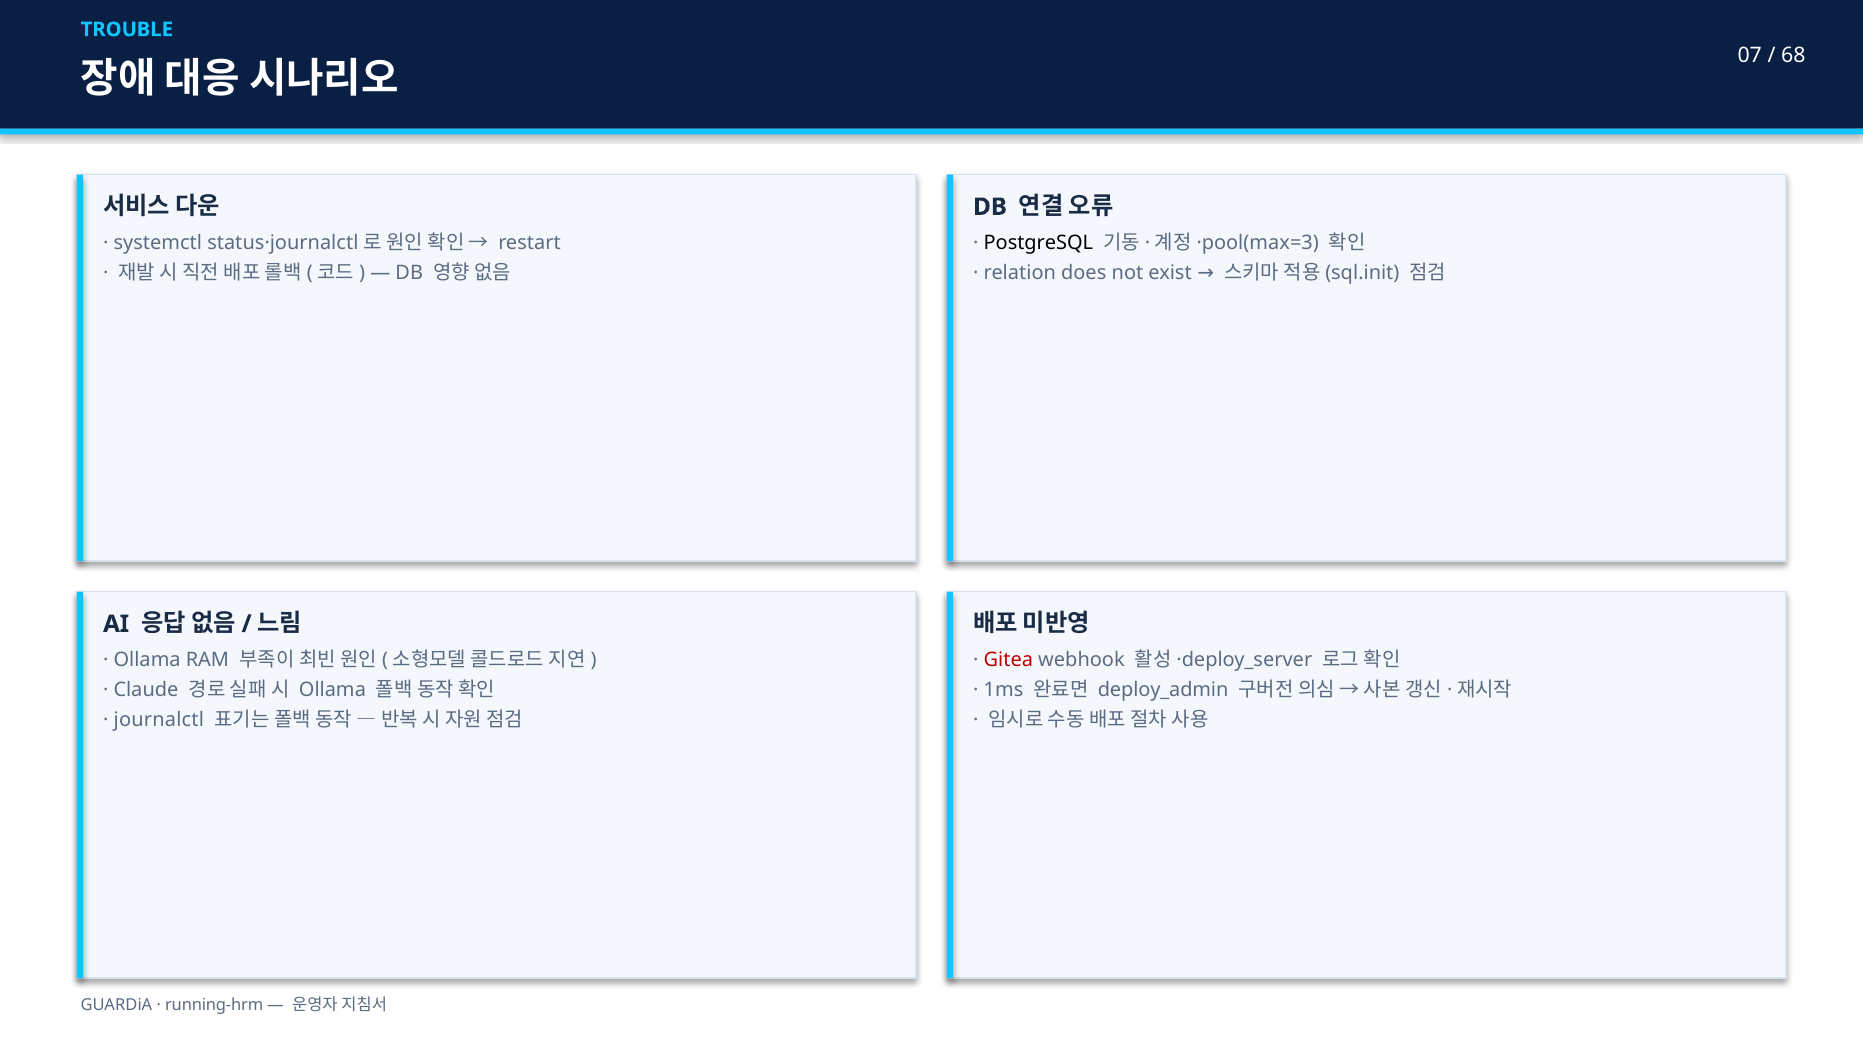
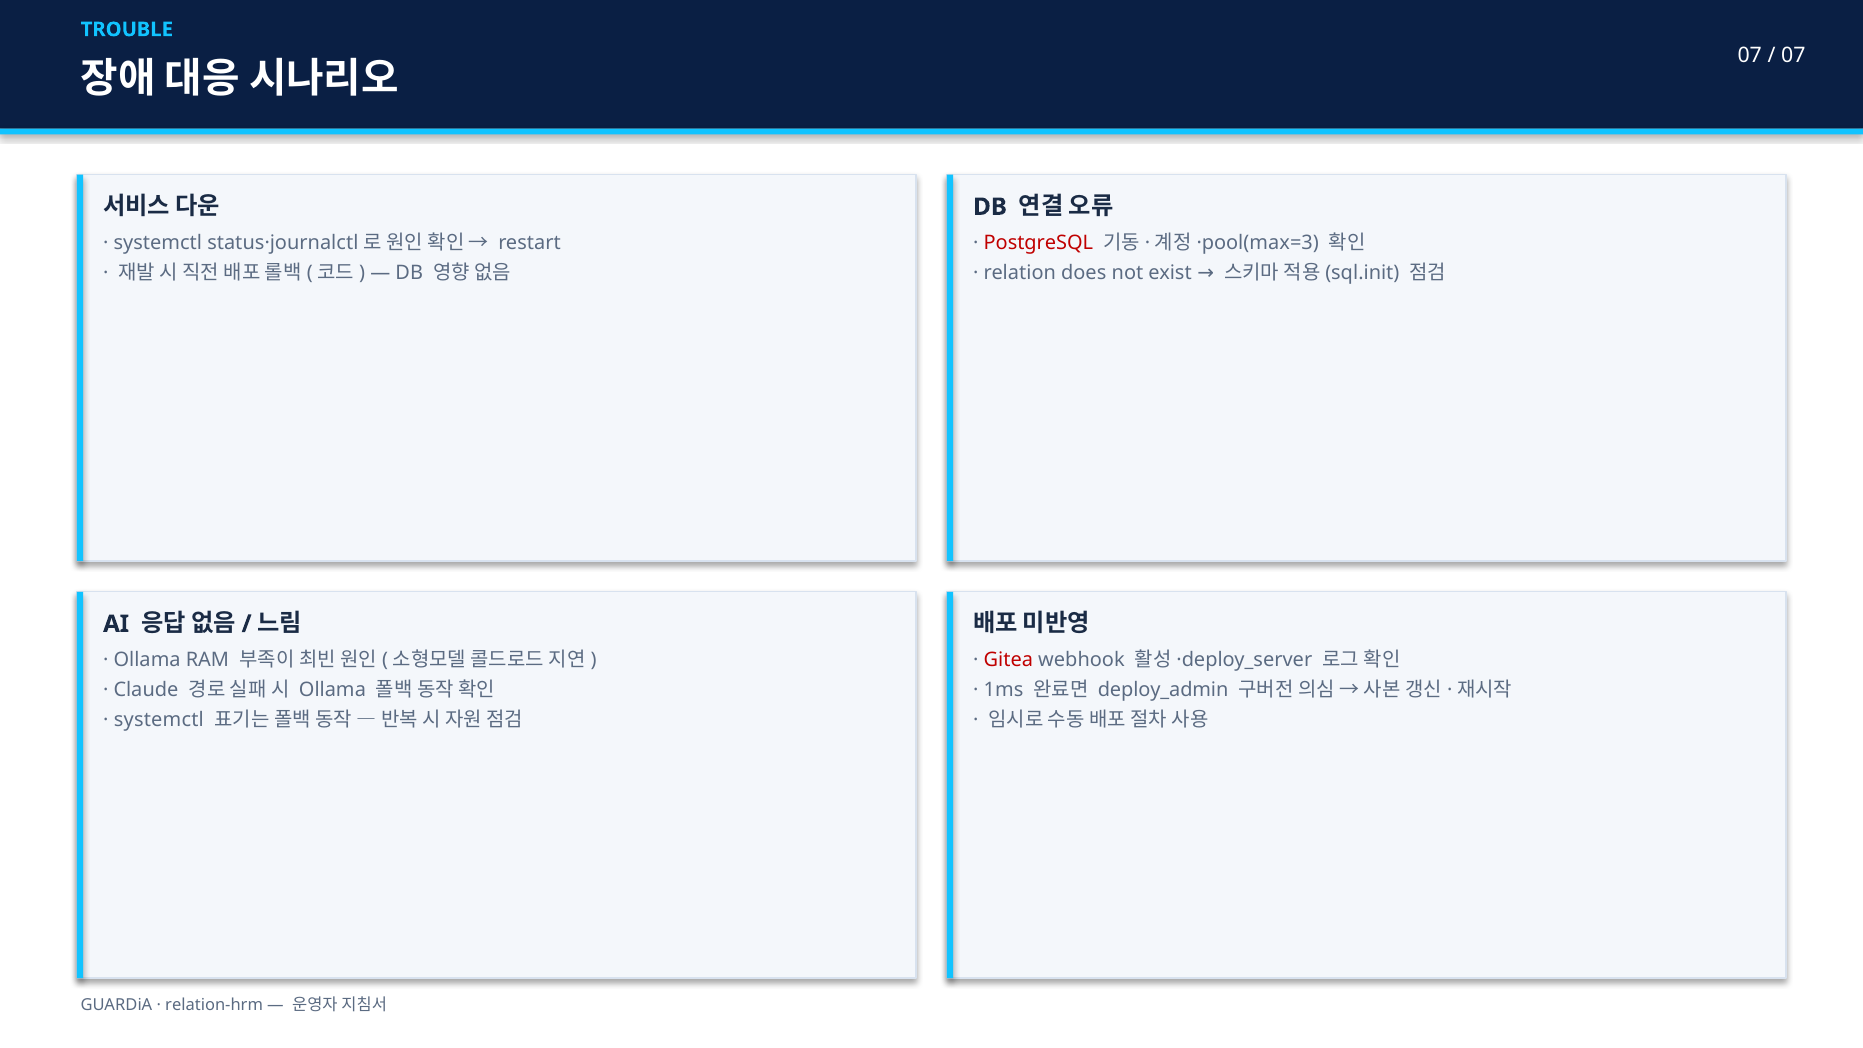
68: 68 -> 07 (1793, 55)
PostgreSQL colour: black -> red (1038, 243)
journalctl: journalctl -> systemctl (159, 719)
running-hrm: running-hrm -> relation-hrm (214, 1005)
